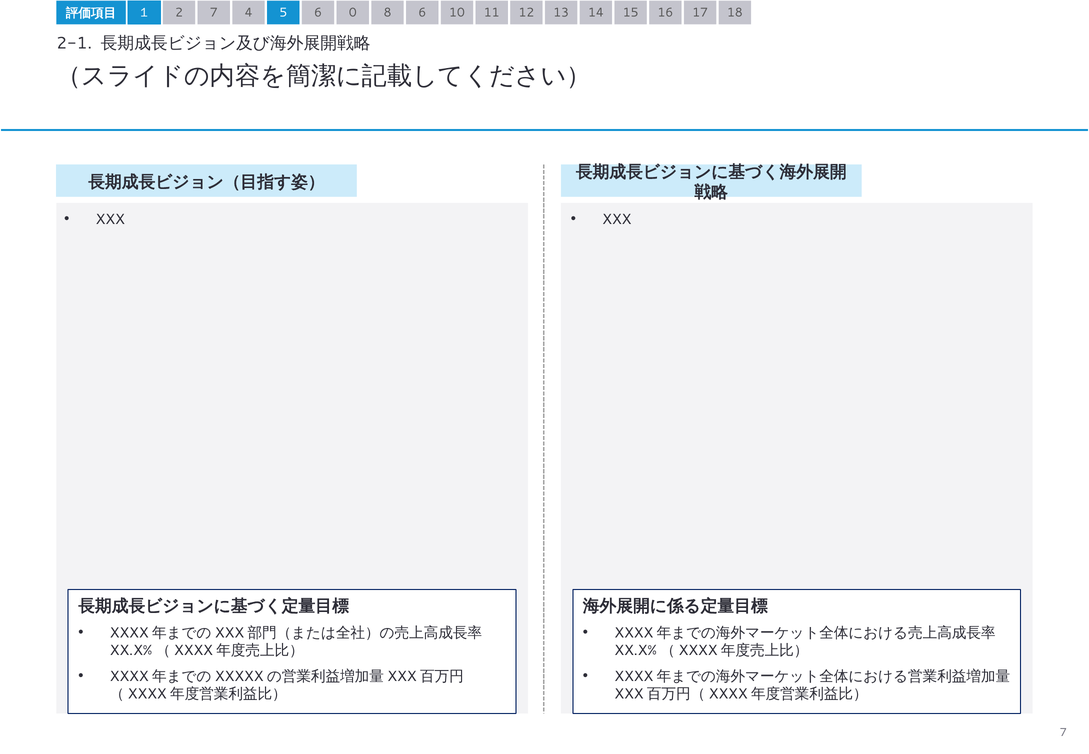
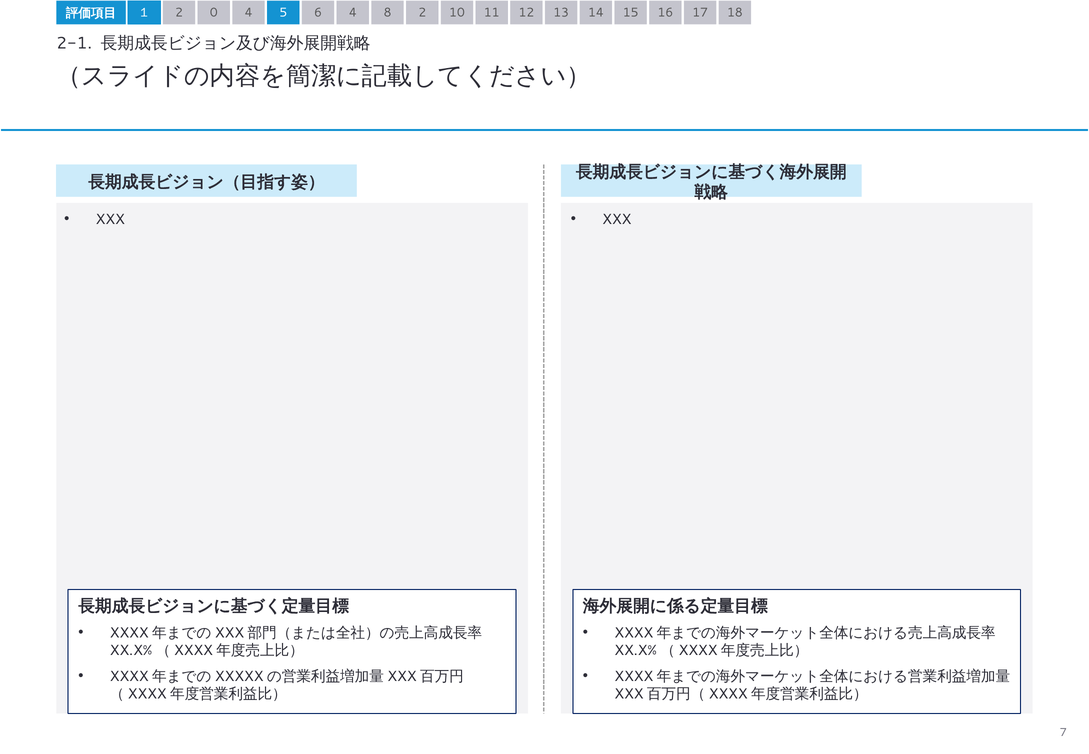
2 7: 7 -> 0 (214, 13)
6 0: 0 -> 4 (353, 13)
8 6: 6 -> 2 (422, 13)
